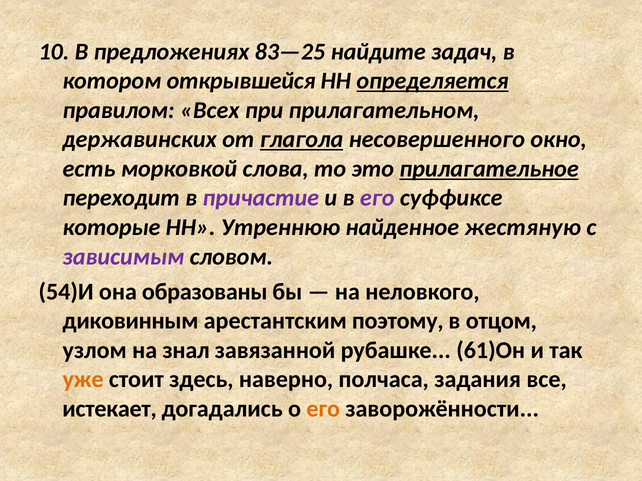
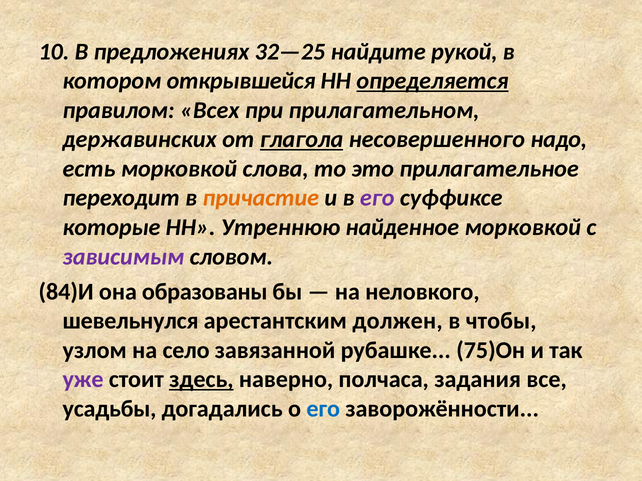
83—25: 83—25 -> 32—25 (290, 52)
задач: задач -> рукой (464, 52)
окно: окно -> надо (559, 140)
прилагательное underline: present -> none (489, 169)
причастие colour: purple -> orange (261, 198)
найденное жестяную: жестяную -> морковкой (523, 228)
54)И: 54)И -> 84)И (66, 292)
диковинным: диковинным -> шевельнулся (131, 321)
поэтому: поэтому -> должен (398, 321)
отцом: отцом -> чтобы (501, 321)
знал: знал -> село (186, 351)
61)Он: 61)Он -> 75)Он (491, 351)
уже colour: orange -> purple (83, 380)
здесь underline: none -> present (201, 380)
истекает: истекает -> усадьбы (110, 409)
его colour: orange -> blue (323, 409)
